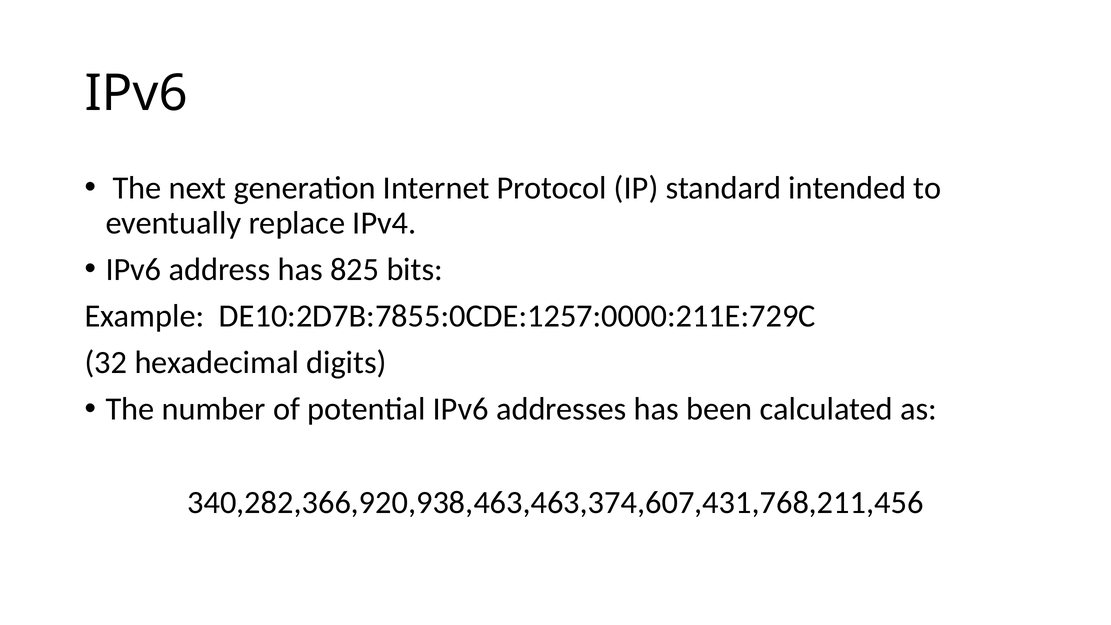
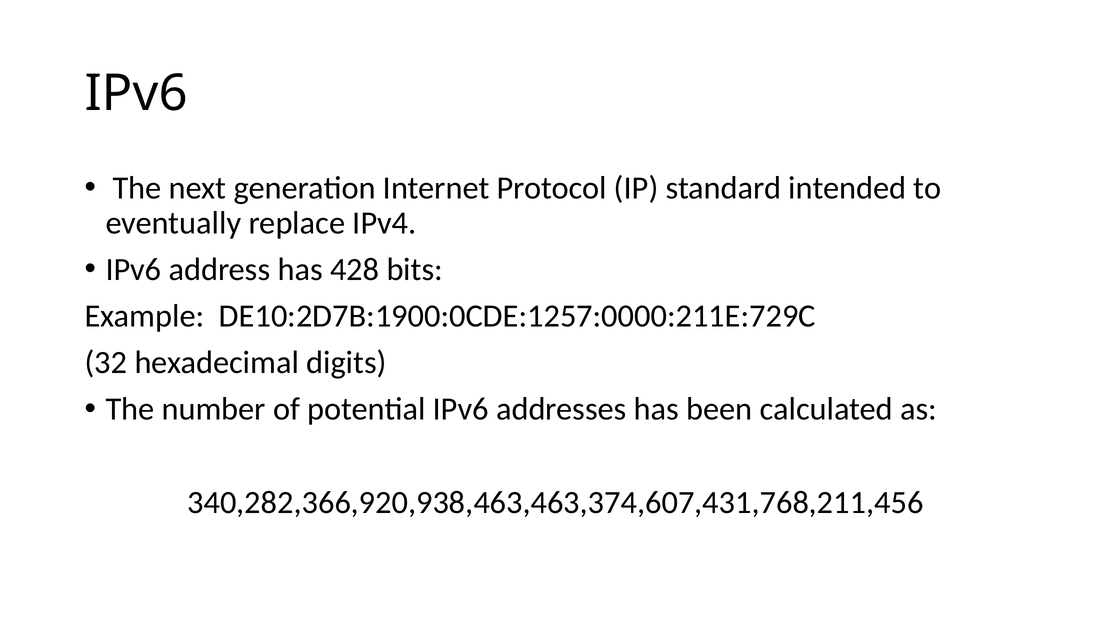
825: 825 -> 428 (355, 269)
DE10:2D7B:7855:0CDE:1257:0000:211E:729C: DE10:2D7B:7855:0CDE:1257:0000:211E:729C -> DE10:2D7B:1900:0CDE:1257:0000:211E:729C (517, 316)
